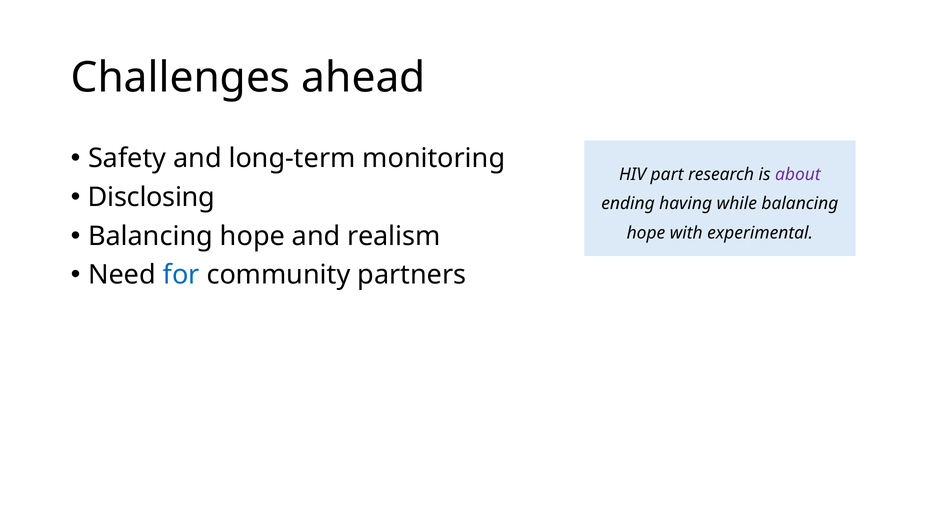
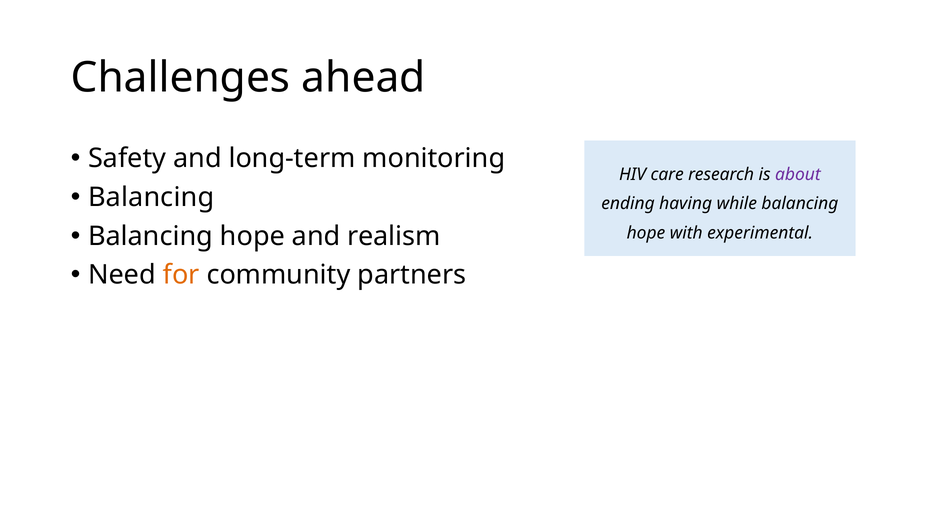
part: part -> care (667, 174)
Disclosing: Disclosing -> Balancing (151, 197)
for colour: blue -> orange (181, 275)
